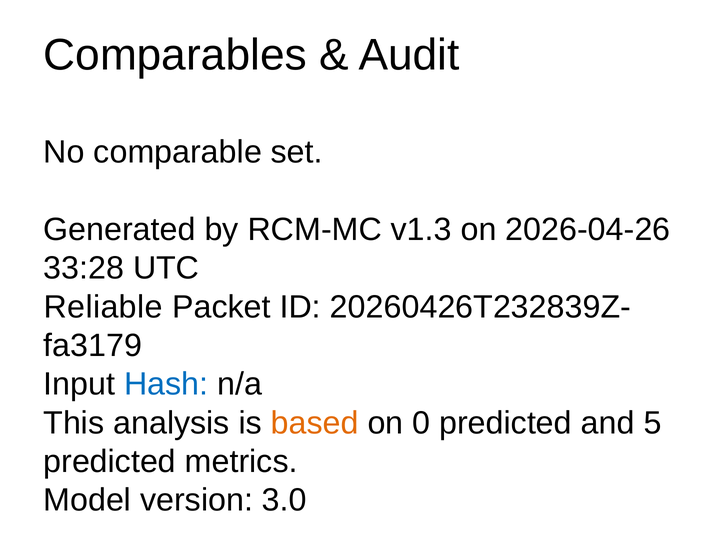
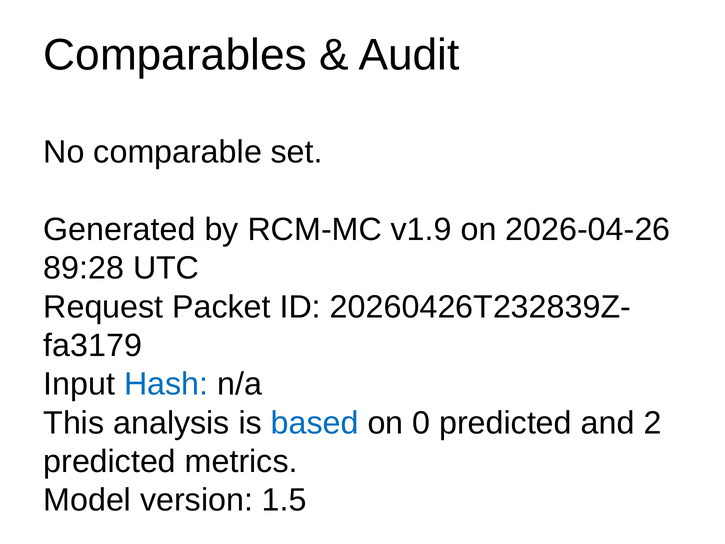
v1.3: v1.3 -> v1.9 (421, 229)
33:28: 33:28 -> 89:28 (84, 268)
Reliable: Reliable -> Request (103, 307)
based colour: orange -> blue (315, 423)
5: 5 -> 2 (653, 423)
3.0: 3.0 -> 1.5 (284, 500)
